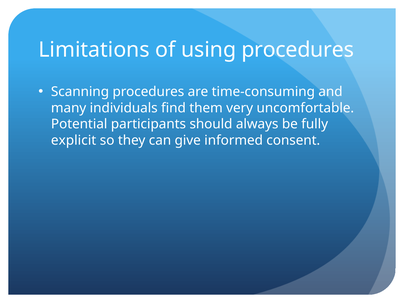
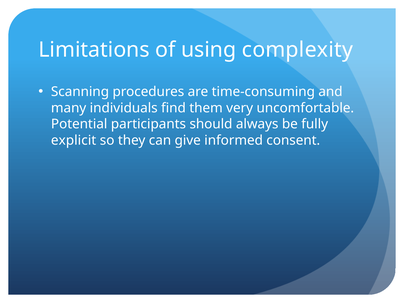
using procedures: procedures -> complexity (297, 50)
